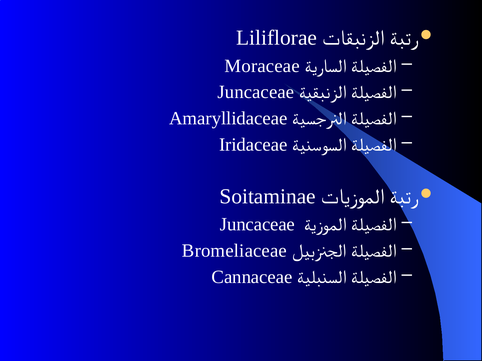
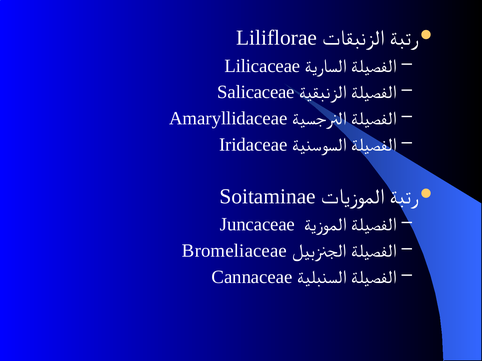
Moraceae: Moraceae -> Lilicaceae (262, 66)
Juncaceae: Juncaceae -> Salicaceae (256, 92)
